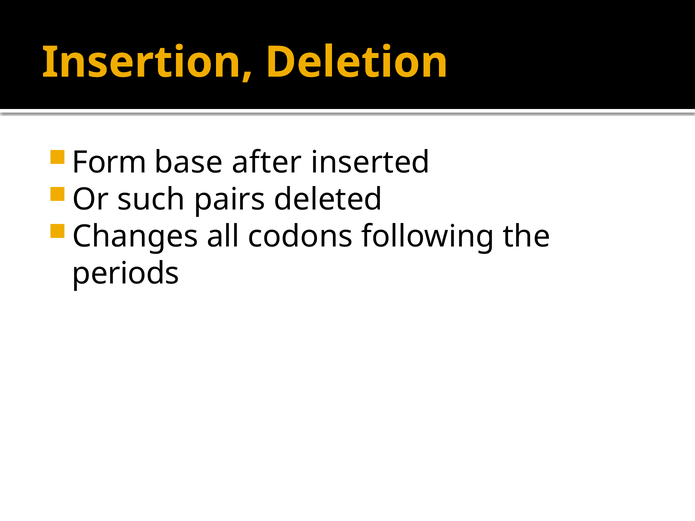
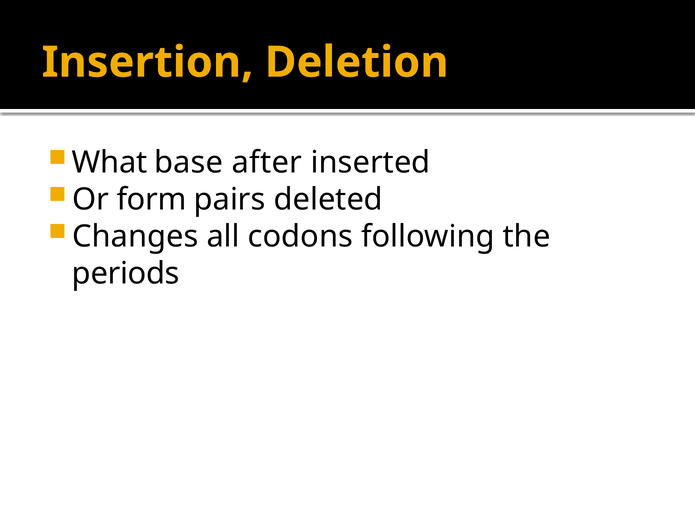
Form: Form -> What (110, 163)
such: such -> form (152, 200)
